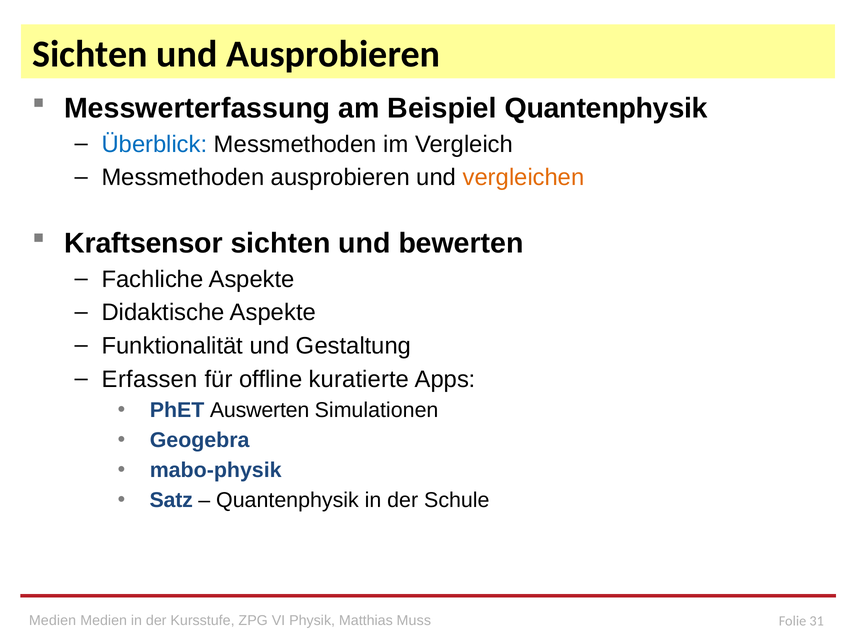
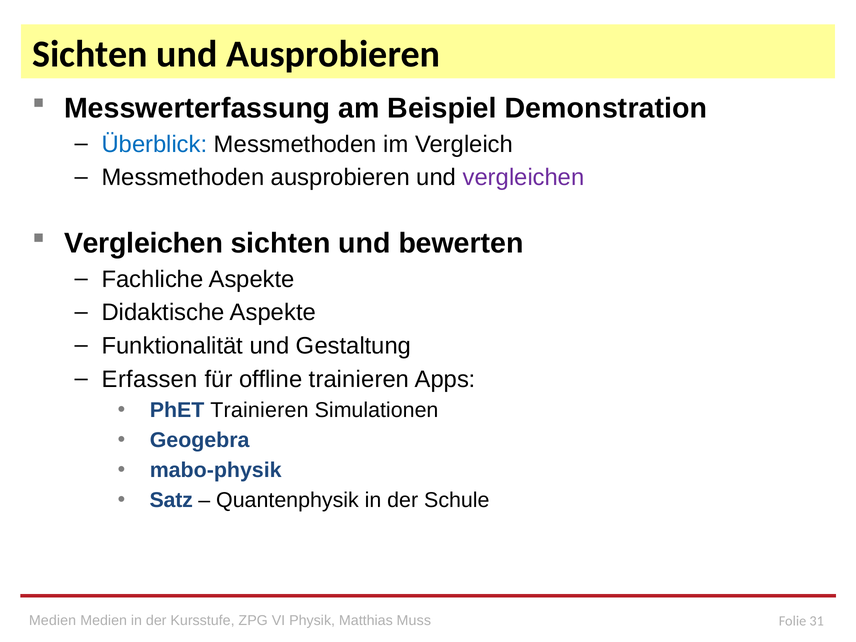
Beispiel Quantenphysik: Quantenphysik -> Demonstration (606, 108)
vergleichen colour: orange -> purple (524, 178)
Kraftsensor: Kraftsensor -> Vergleichen (144, 243)
offline kuratierte: kuratierte -> trainieren (359, 379)
PhET Auswerten: Auswerten -> Trainieren (259, 410)
